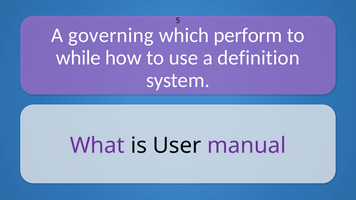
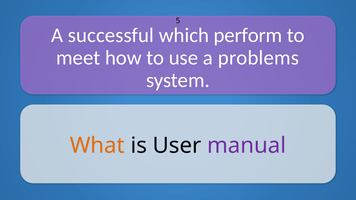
governing: governing -> successful (111, 35)
while: while -> meet (78, 58)
definition: definition -> problems (259, 58)
What colour: purple -> orange (97, 146)
